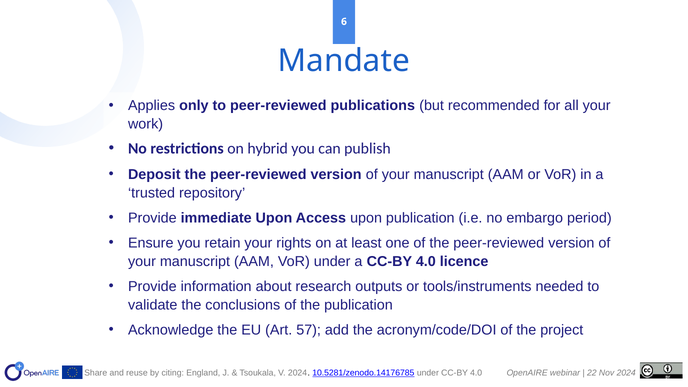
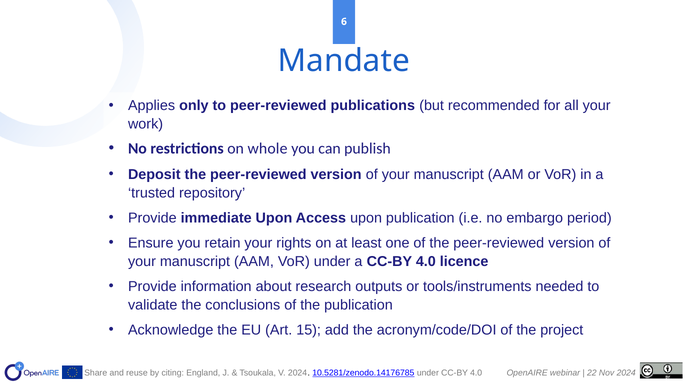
hybrid: hybrid -> whole (268, 149)
57: 57 -> 15 (309, 330)
